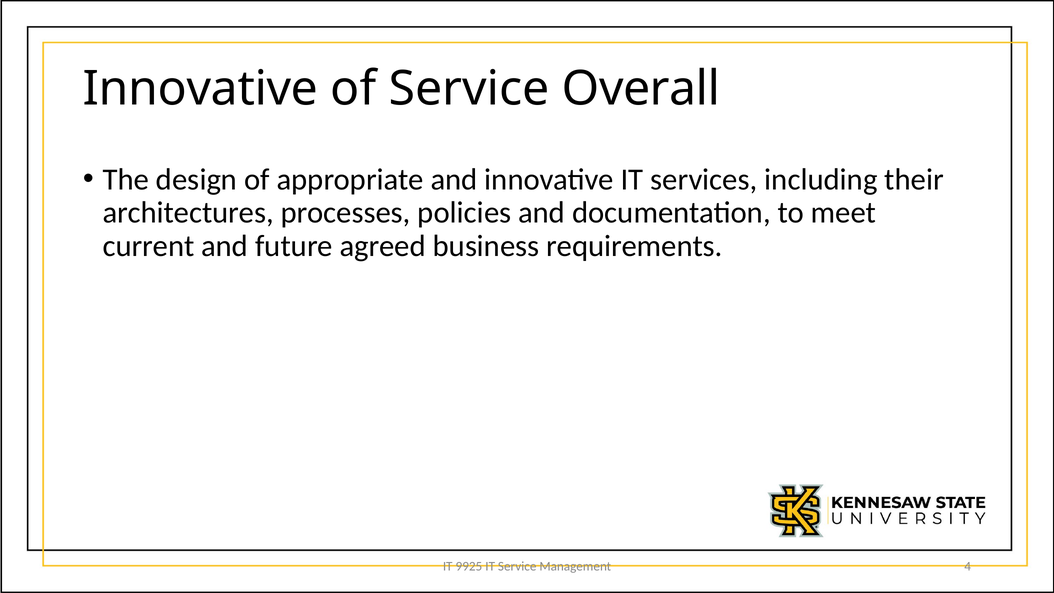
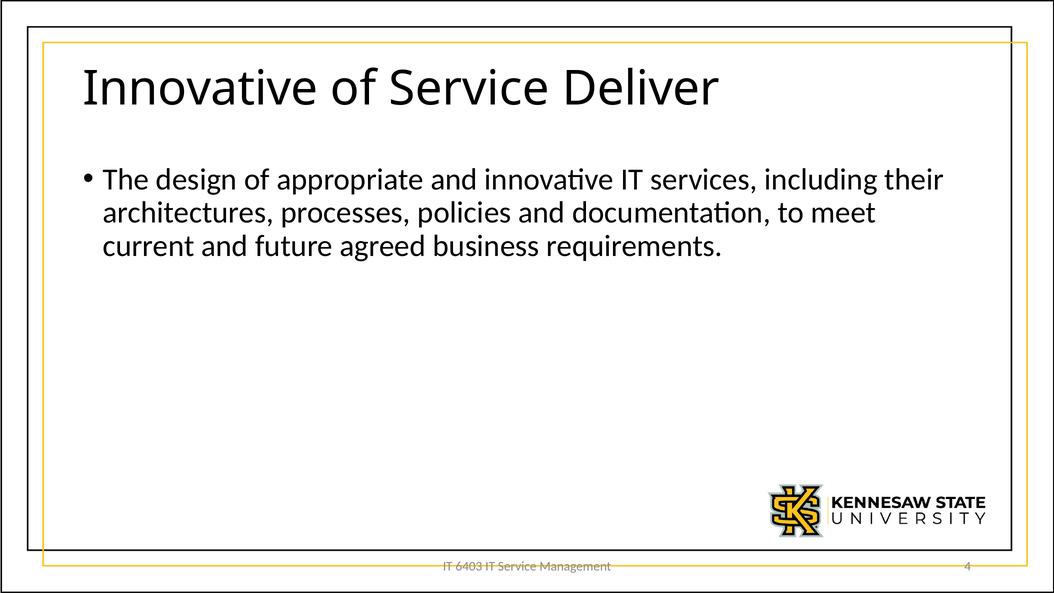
Overall: Overall -> Deliver (641, 89)
9925: 9925 -> 6403 (469, 566)
